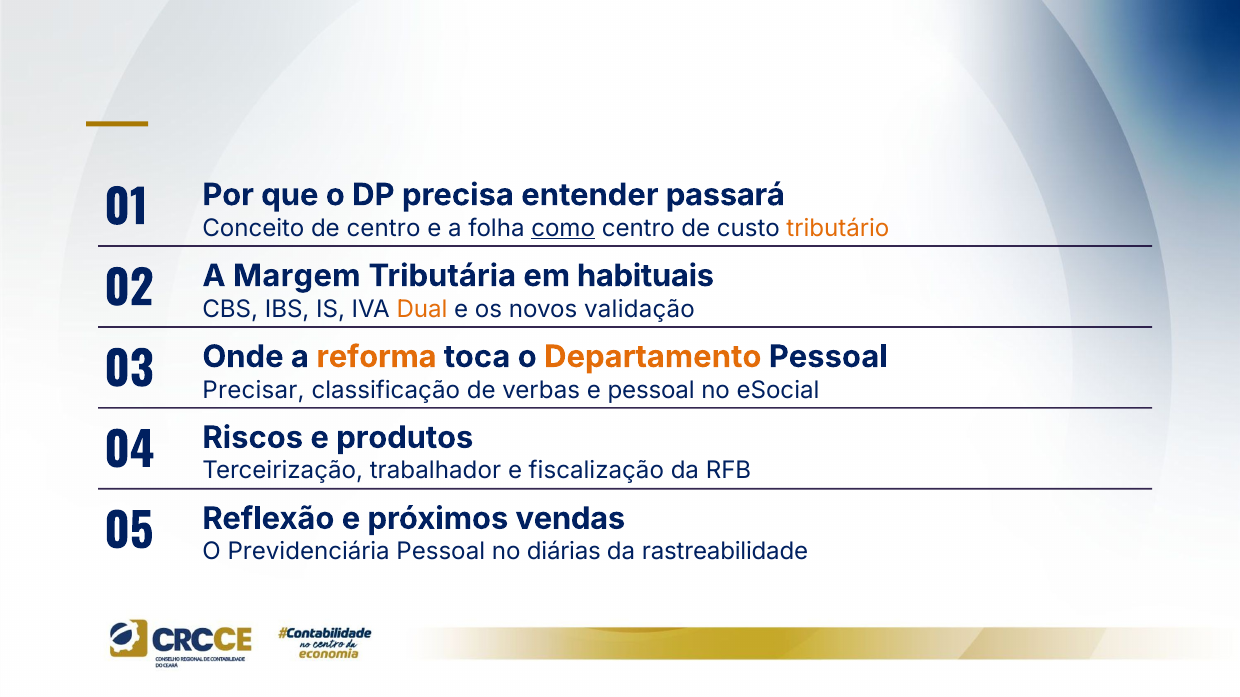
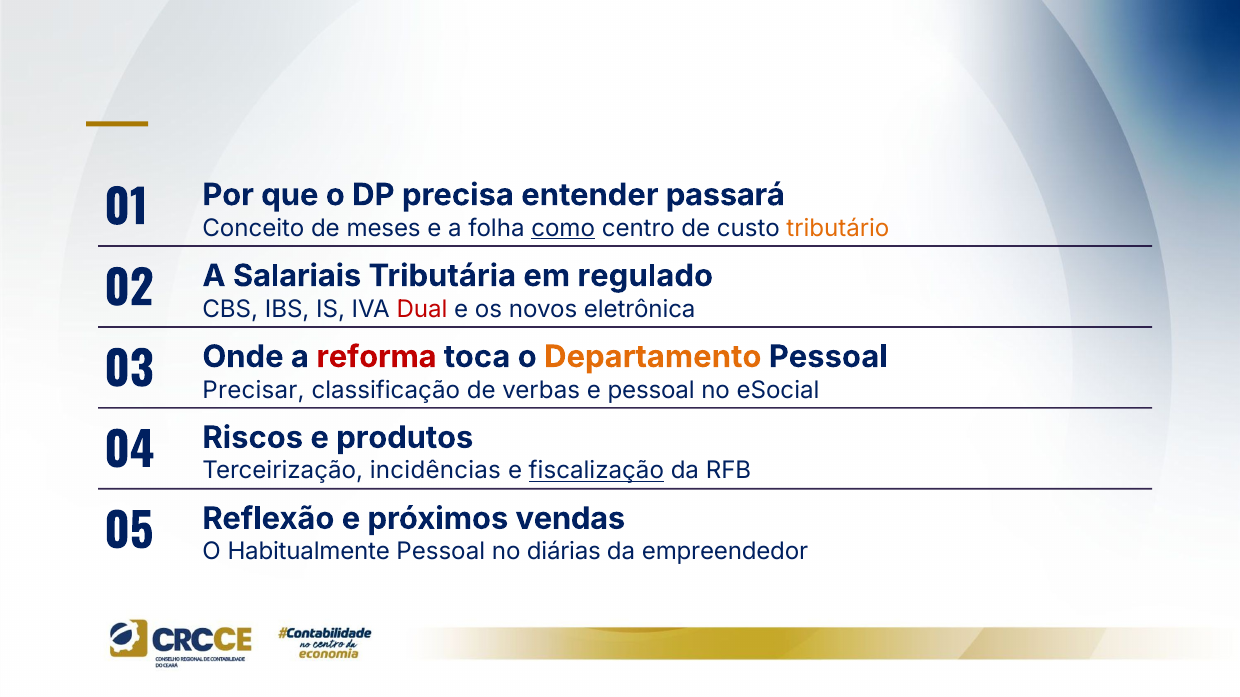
de centro: centro -> meses (384, 228)
Margem: Margem -> Salariais (297, 276)
habituais: habituais -> regulado (645, 276)
Dual colour: orange -> red (422, 309)
validação: validação -> eletrônica (640, 309)
reforma colour: orange -> red (376, 357)
trabalhador: trabalhador -> incidências (435, 471)
fiscalização underline: none -> present (596, 471)
Previdenciária: Previdenciária -> Habitualmente (309, 552)
rastreabilidade: rastreabilidade -> empreendedor (725, 552)
